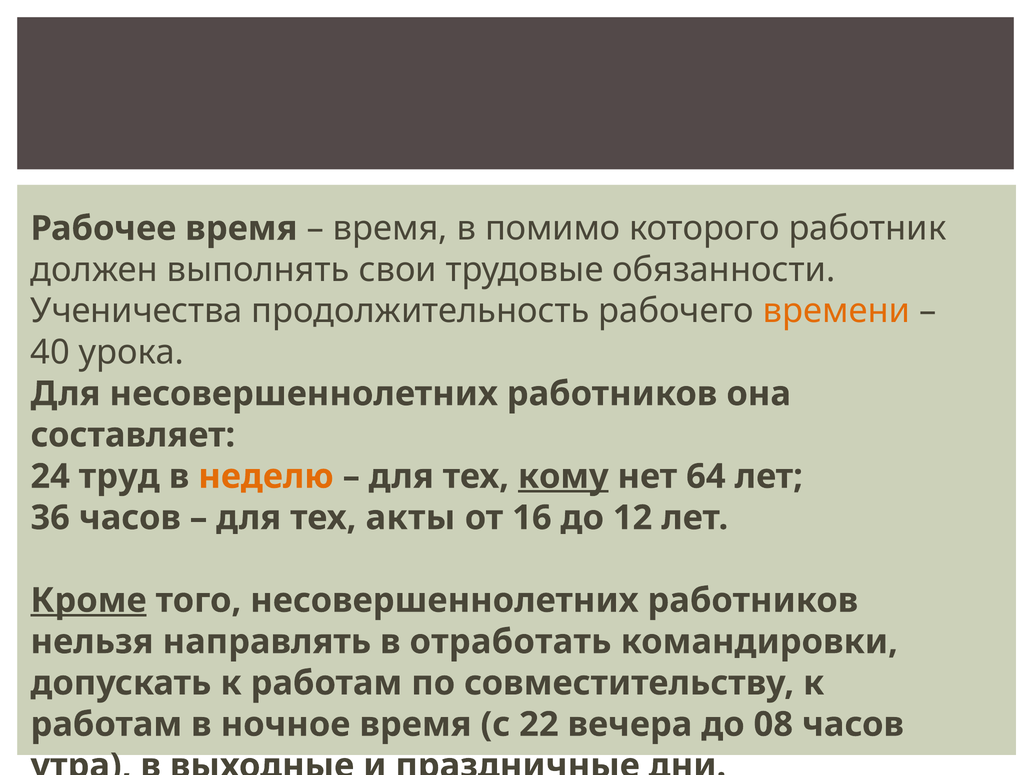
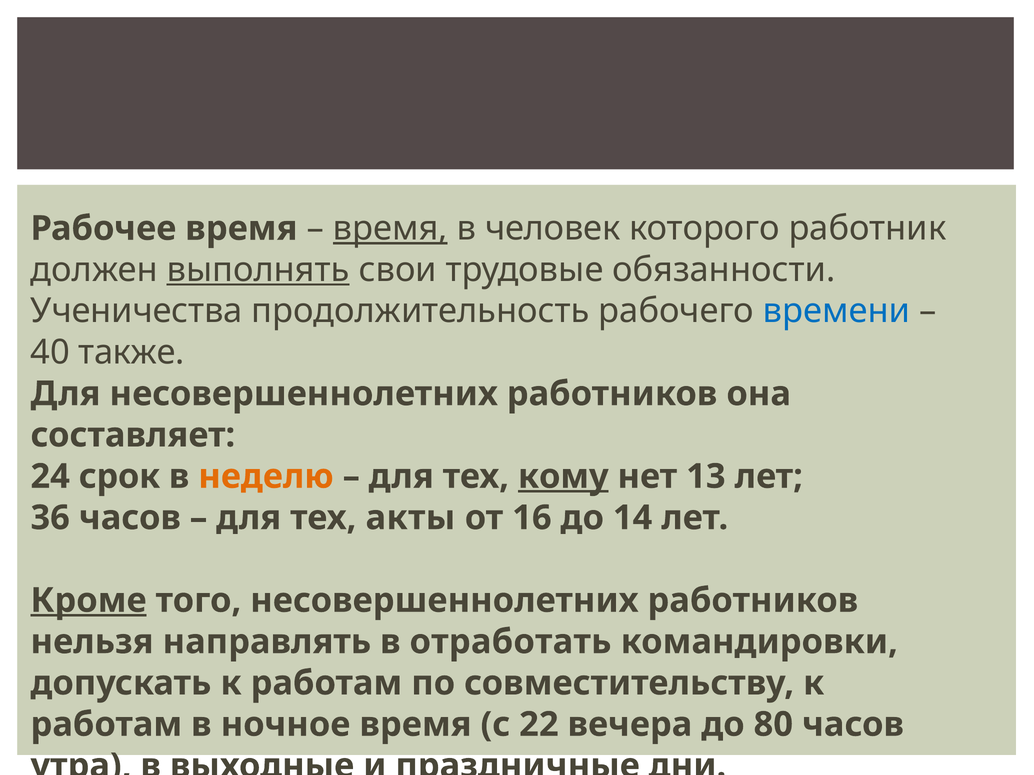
время underline: none -> present (390, 229)
помимо: помимо -> человек (553, 229)
выполнять underline: none -> present (258, 270)
времени colour: orange -> blue (836, 311)
урока: урока -> также (132, 353)
труд: труд -> срок (119, 477)
64: 64 -> 13 (706, 477)
12: 12 -> 14 (633, 518)
08: 08 -> 80 (773, 725)
